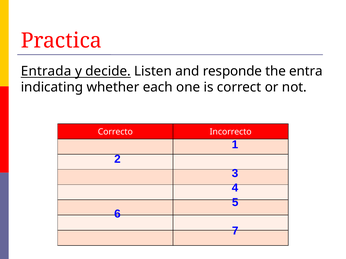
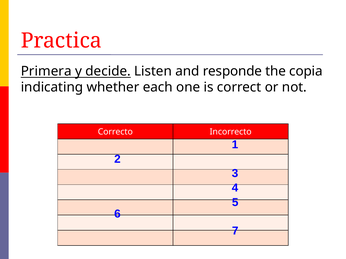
Entrada: Entrada -> Primera (46, 71)
entra: entra -> copia (306, 71)
